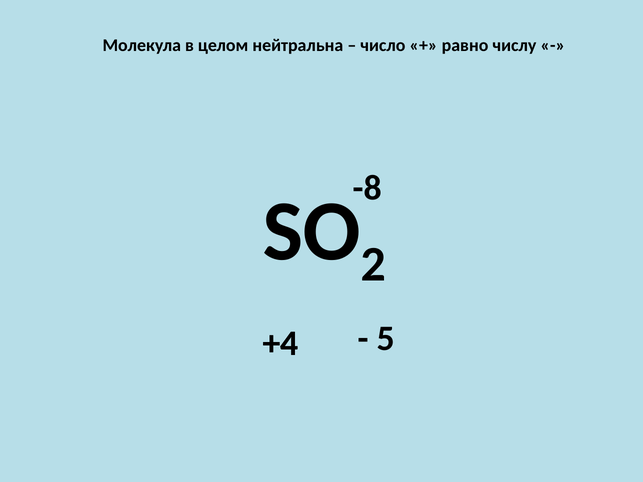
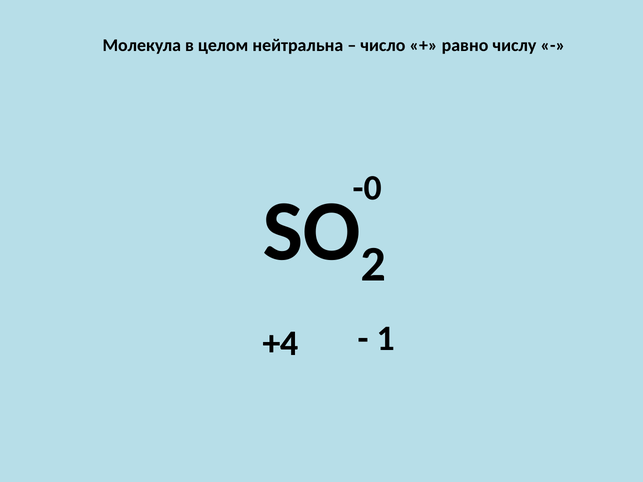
-8: -8 -> -0 (367, 188)
5: 5 -> 1 (386, 339)
